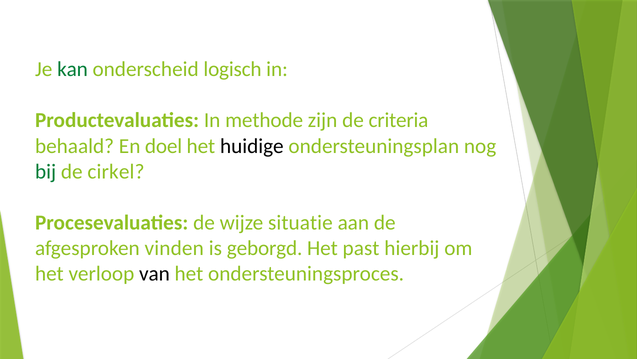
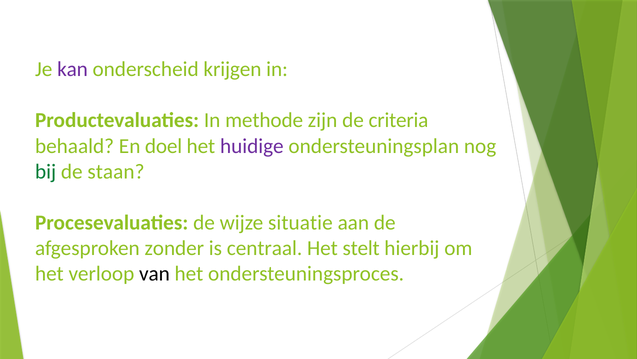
kan colour: green -> purple (72, 69)
logisch: logisch -> krijgen (232, 69)
huidige colour: black -> purple (252, 146)
cirkel: cirkel -> staan (116, 171)
vinden: vinden -> zonder (174, 248)
geborgd: geborgd -> centraal (265, 248)
past: past -> stelt (361, 248)
